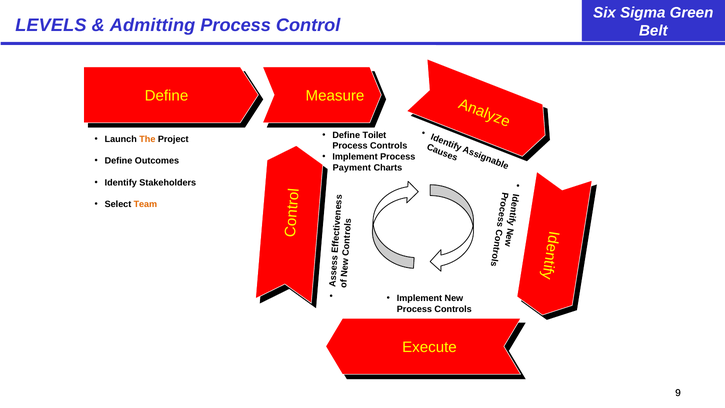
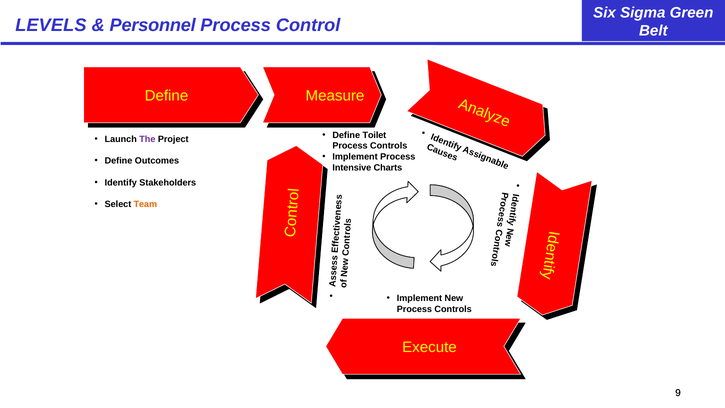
Admitting: Admitting -> Personnel (153, 25)
The colour: orange -> purple (147, 139)
Payment: Payment -> Intensive (352, 168)
